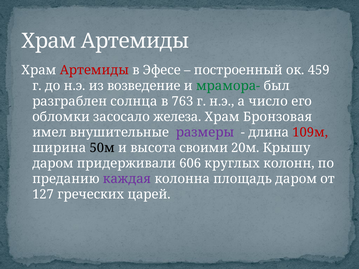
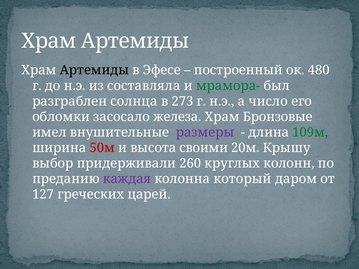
Артемиды colour: red -> black (94, 70)
459: 459 -> 480 (319, 70)
возведение: возведение -> составляла (144, 86)
763: 763 -> 273 (182, 101)
Бронзовая: Бронзовая -> Бронзовые (278, 117)
109м colour: red -> green (310, 132)
50м colour: black -> red (102, 148)
даром: даром -> выбор (53, 164)
606: 606 -> 260 (190, 164)
площадь: площадь -> который (243, 179)
